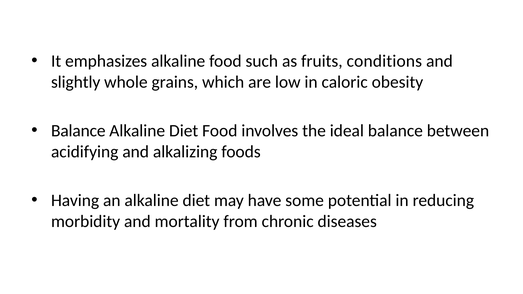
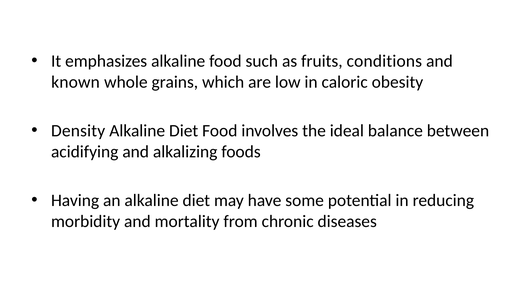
slightly: slightly -> known (76, 82)
Balance: Balance -> Density (78, 131)
